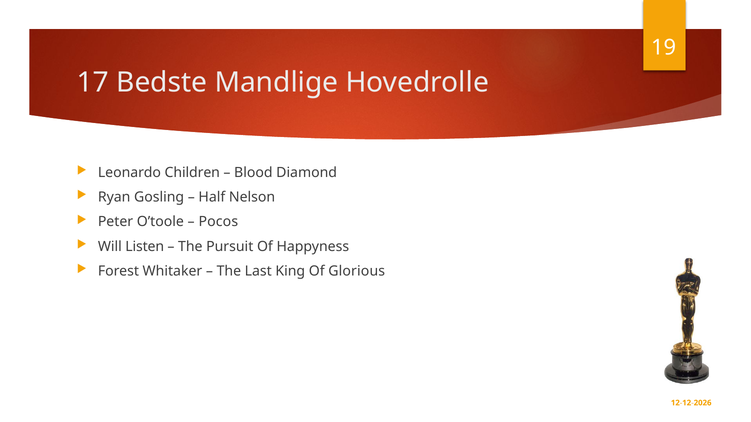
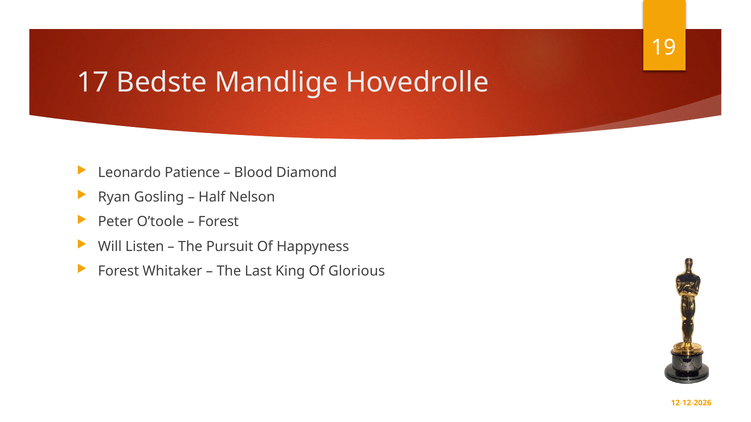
Children: Children -> Patience (192, 173)
Pocos: Pocos -> Forest (218, 222)
